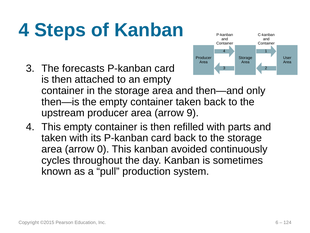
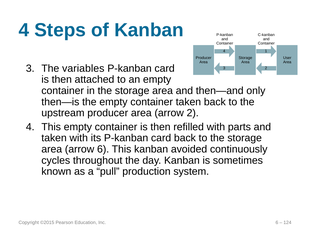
forecasts: forecasts -> variables (83, 68)
arrow 9: 9 -> 2 (193, 113)
arrow 0: 0 -> 6 (103, 149)
